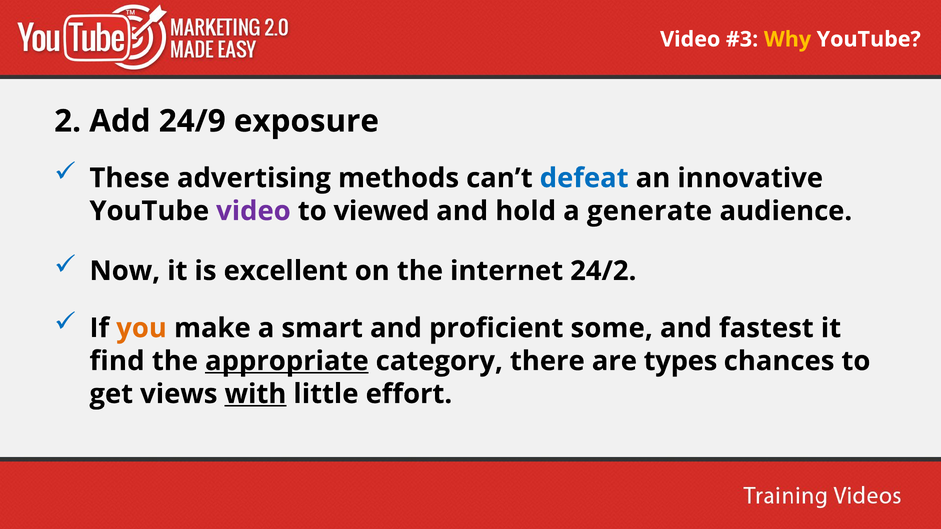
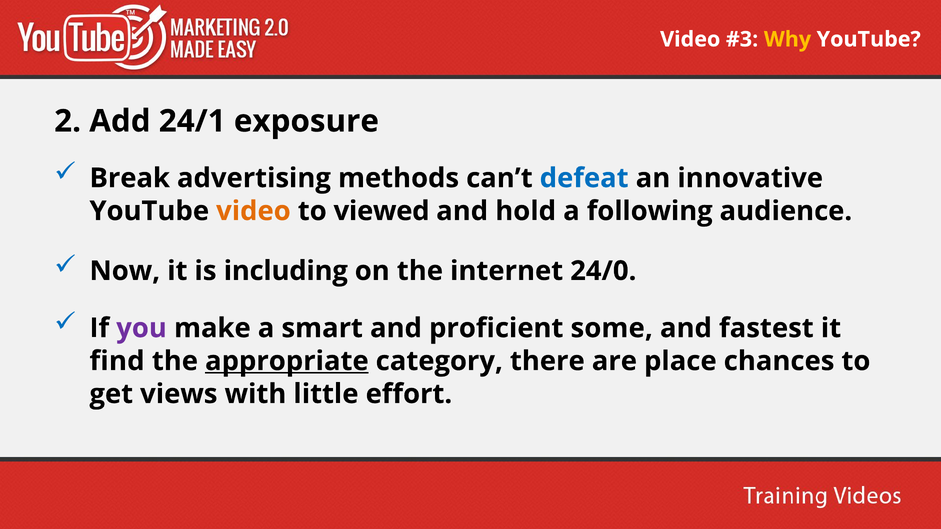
24/9: 24/9 -> 24/1 (192, 121)
These: These -> Break (130, 178)
video colour: purple -> orange (253, 211)
generate: generate -> following (650, 211)
excellent: excellent -> including (286, 271)
24/2: 24/2 -> 24/0 (603, 271)
you colour: orange -> purple (142, 328)
types: types -> place (680, 361)
with underline: present -> none (255, 394)
